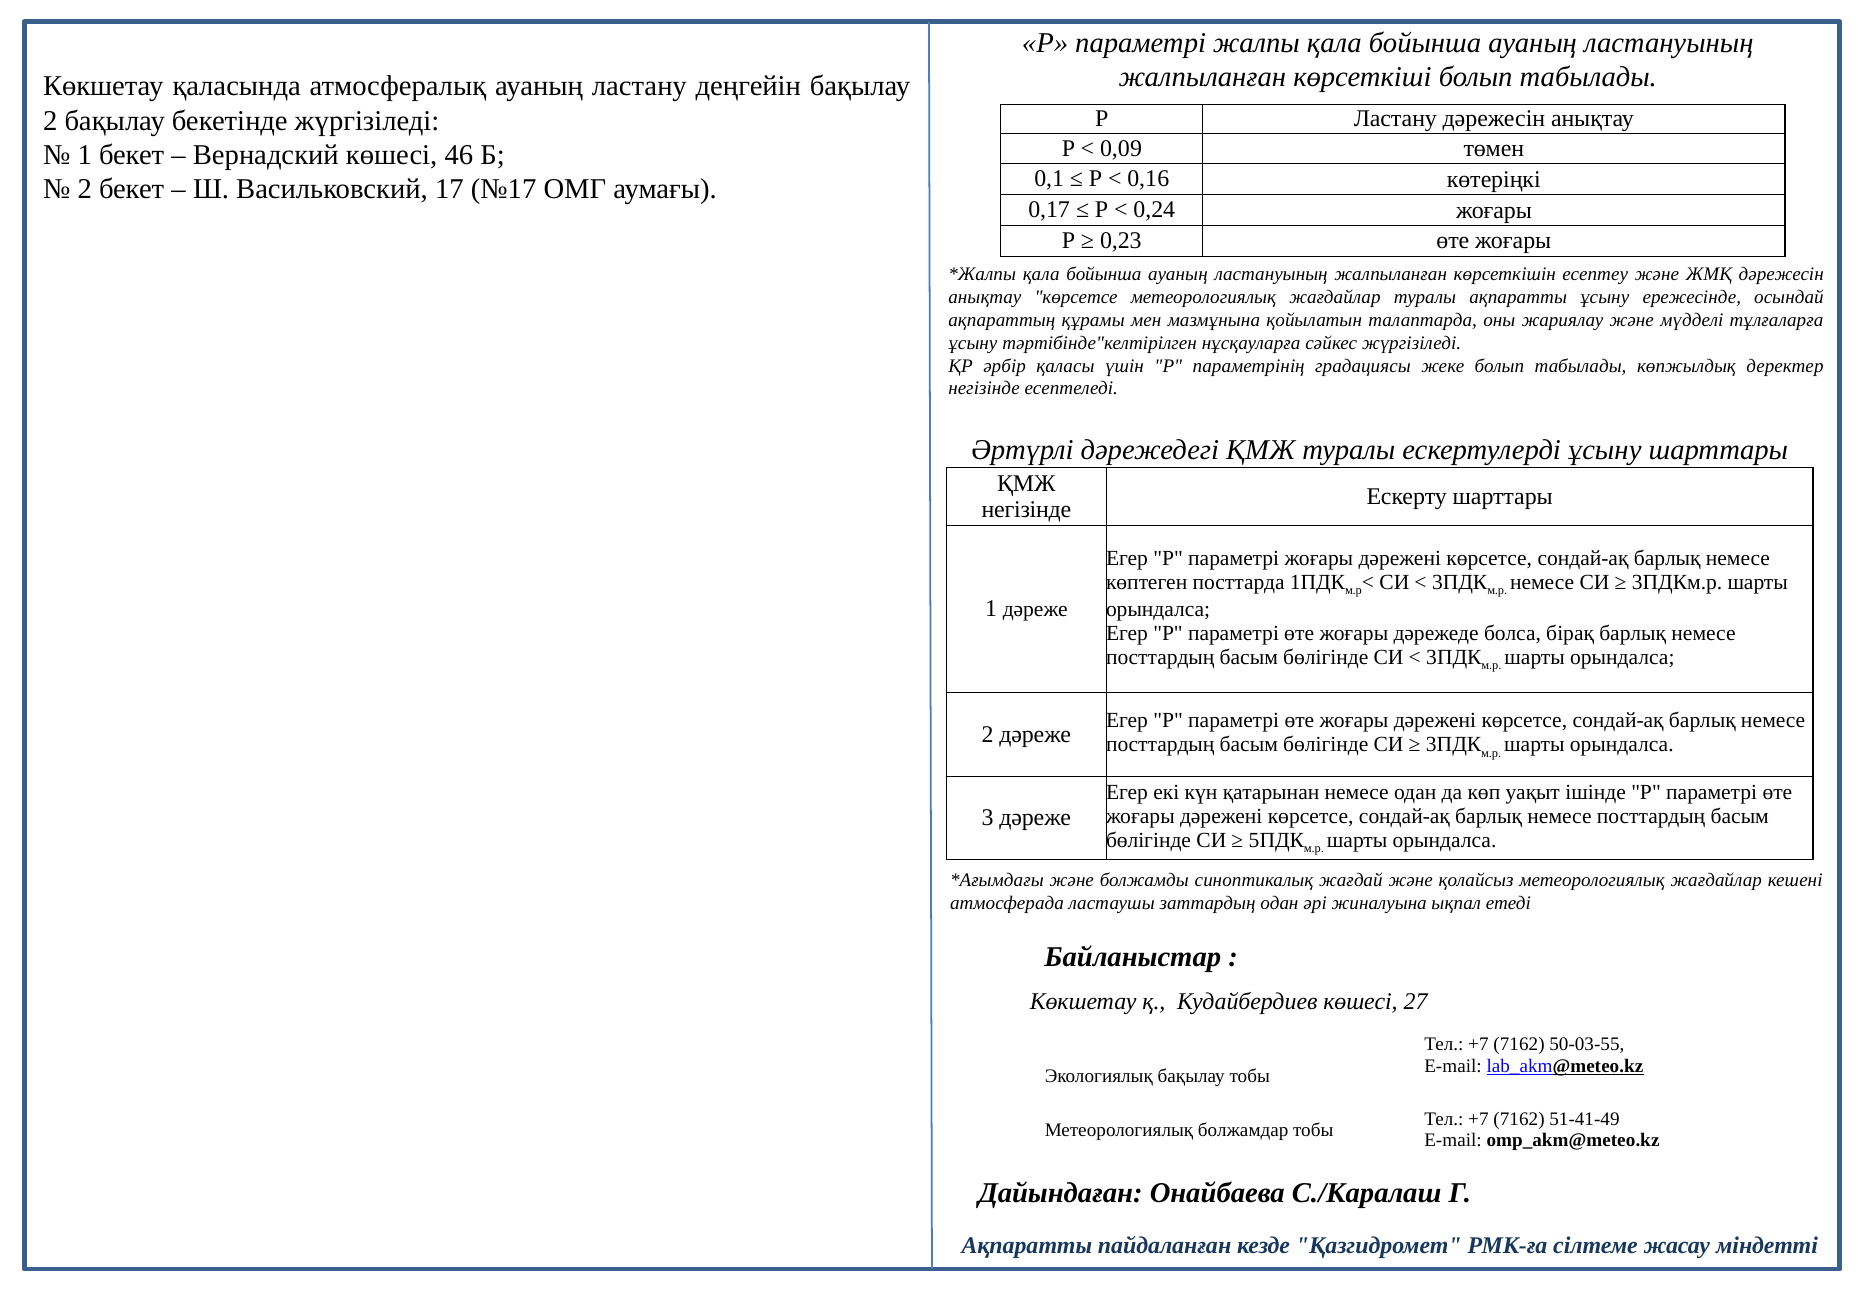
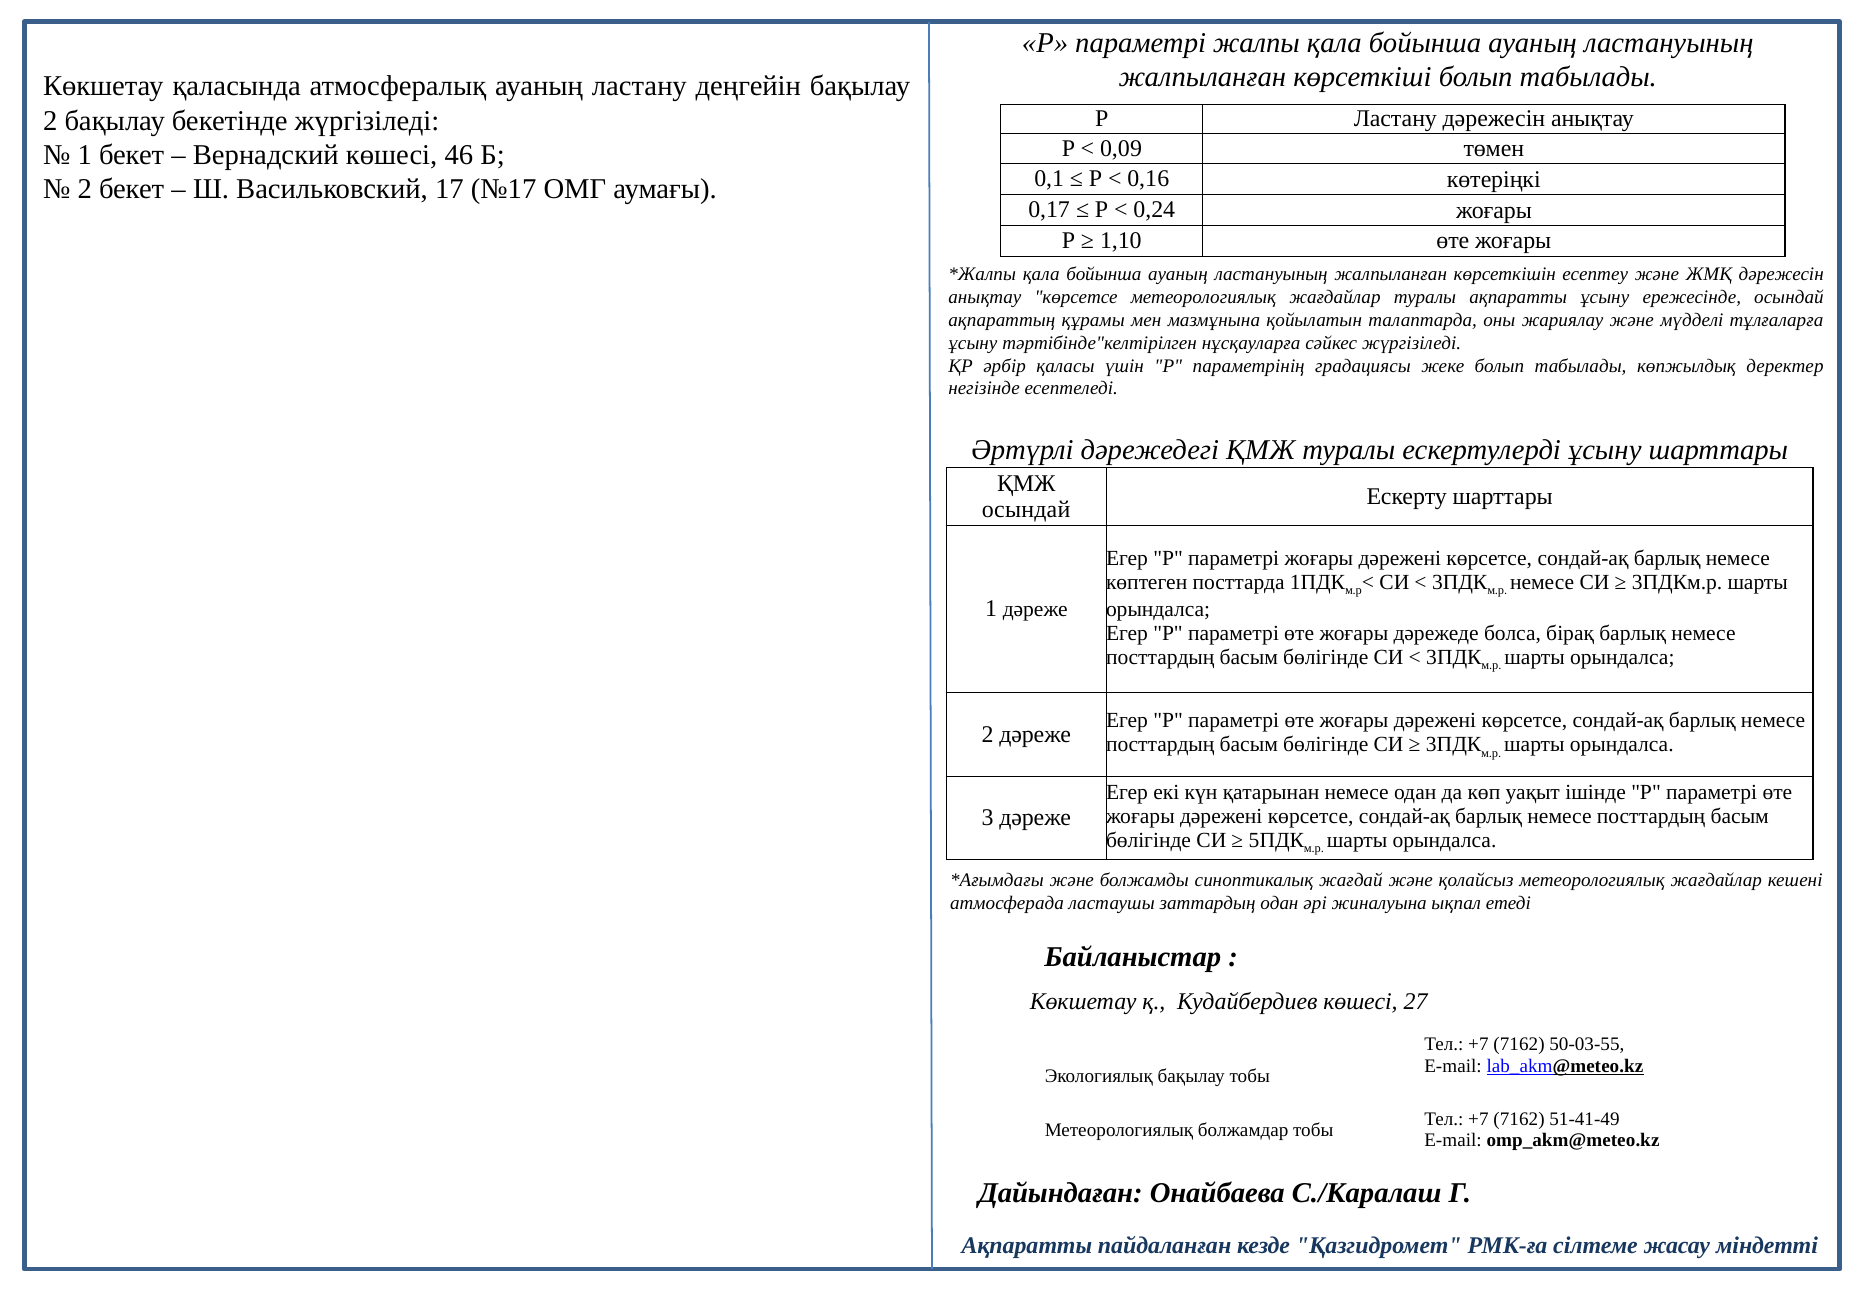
0,23: 0,23 -> 1,10 (1121, 241)
негізінде: негізінде -> осындай (1026, 510)
